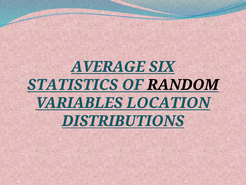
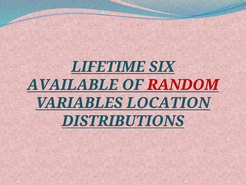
AVERAGE: AVERAGE -> LIFETIME (108, 67)
STATISTICS: STATISTICS -> AVAILABLE (73, 85)
RANDOM colour: black -> red (183, 85)
